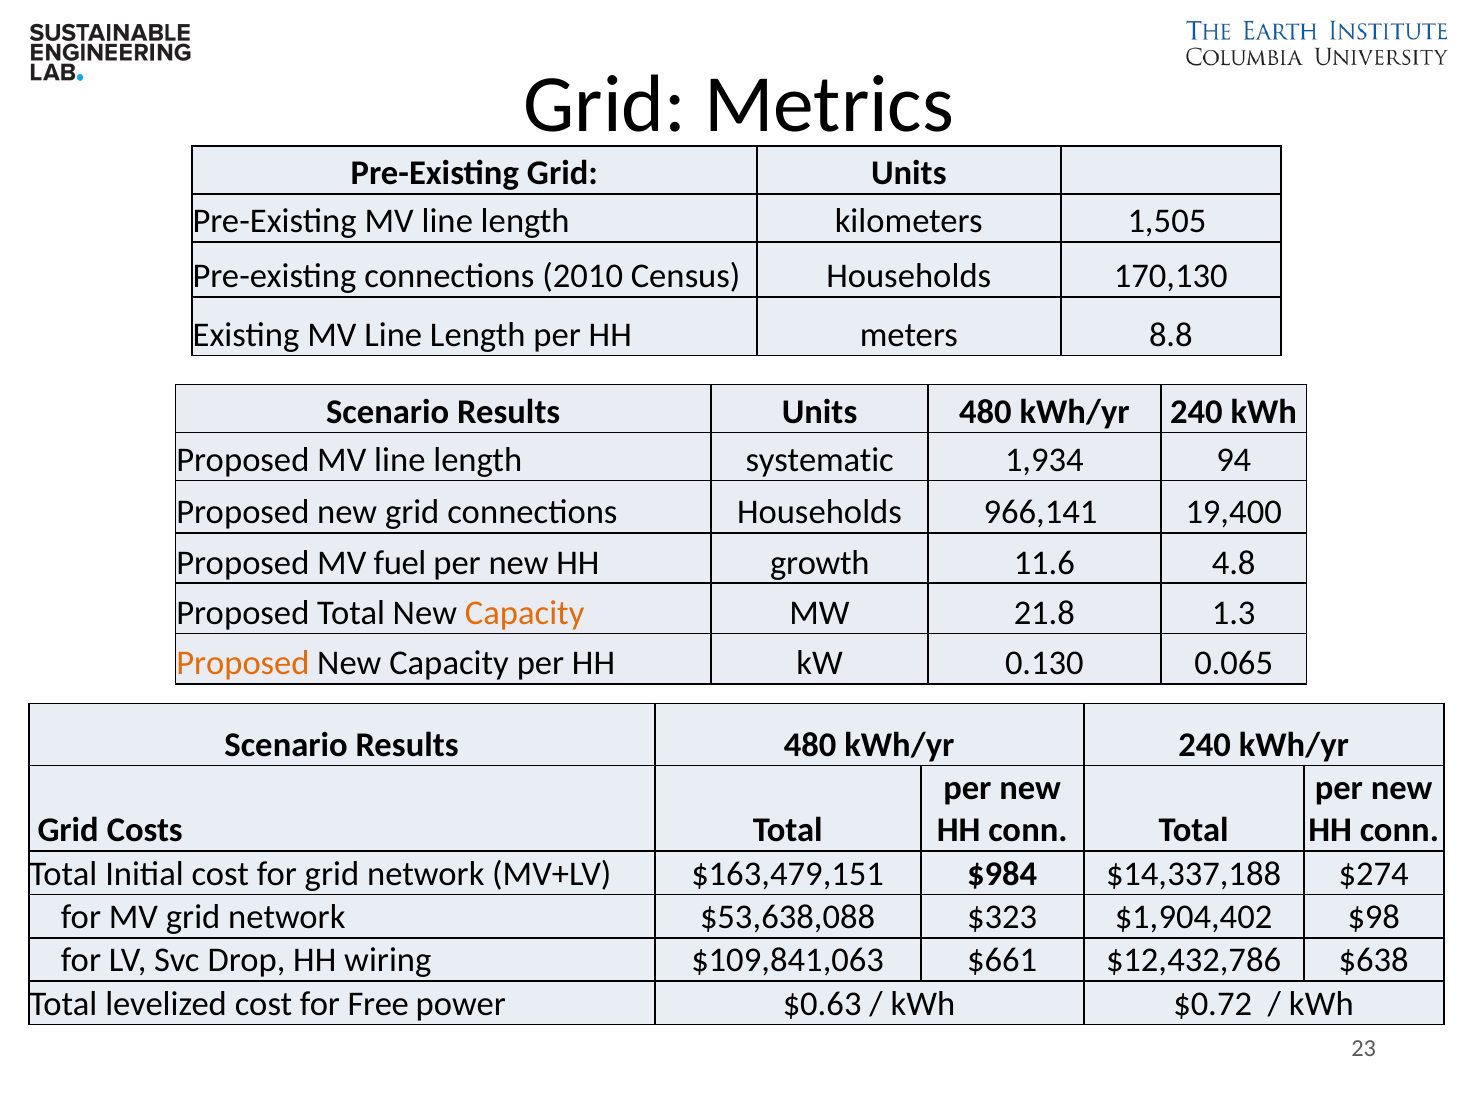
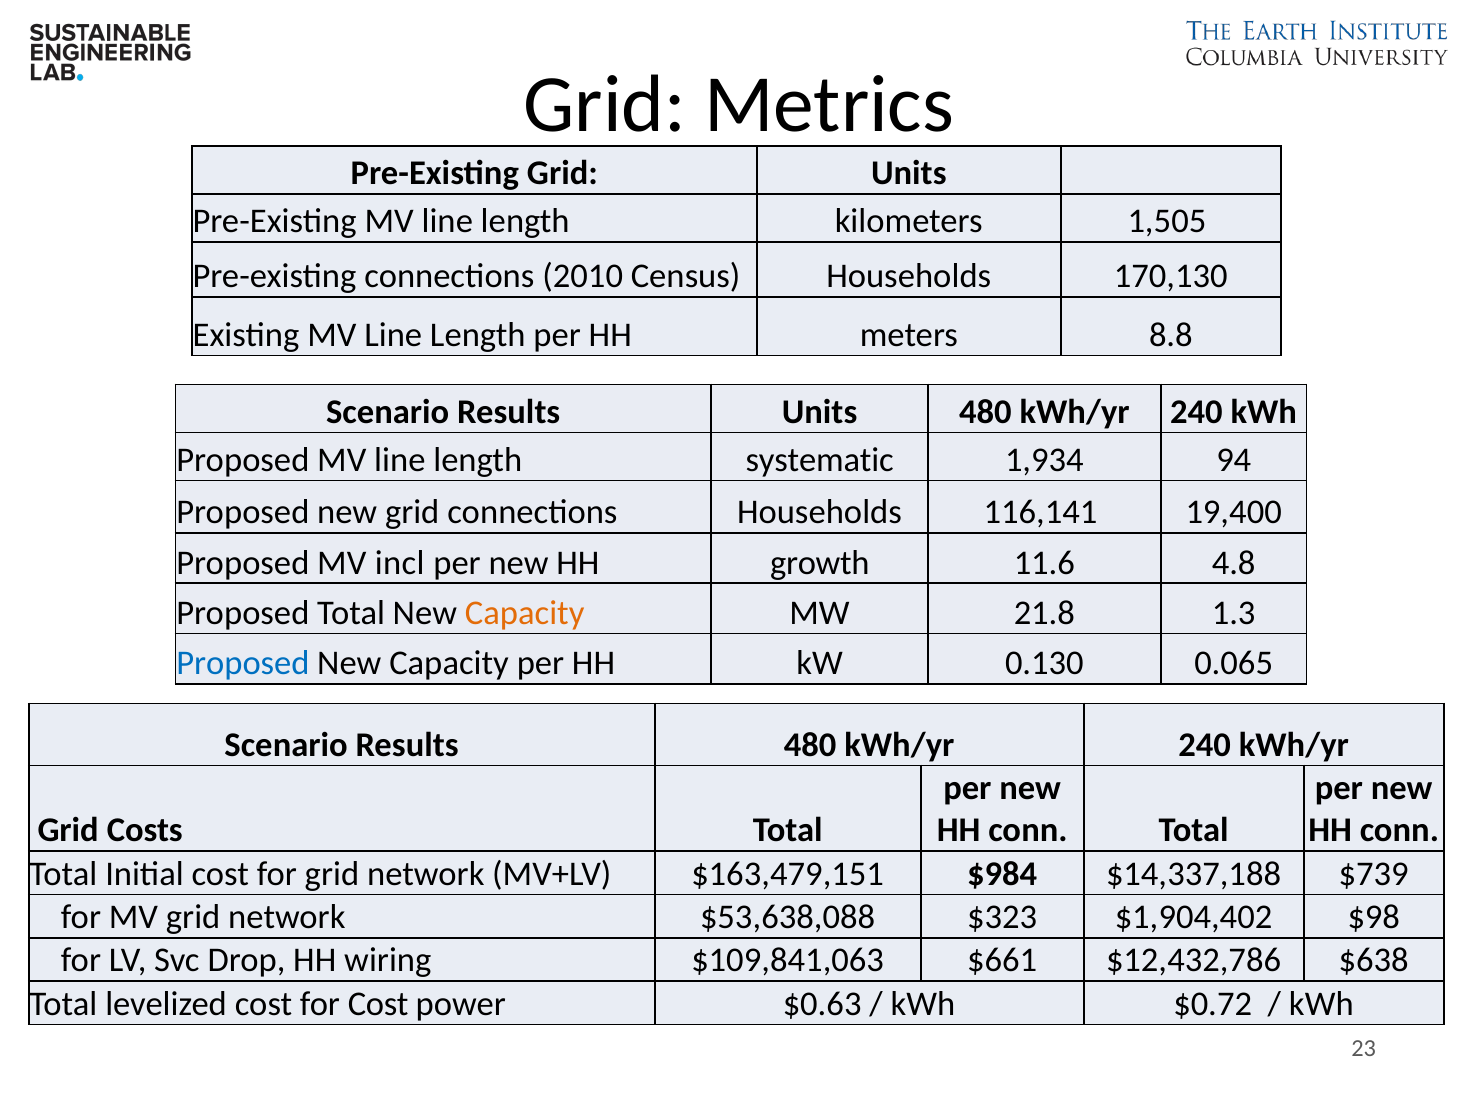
966,141: 966,141 -> 116,141 (1040, 512)
fuel: fuel -> incl (400, 563)
Proposed colour: orange -> blue (243, 663)
$274: $274 -> $739 (1374, 874)
for Free: Free -> Cost (378, 1004)
